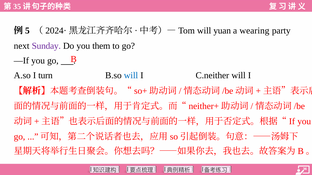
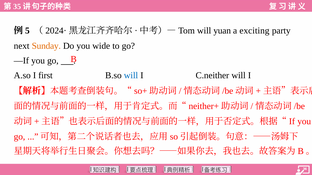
wearing: wearing -> exciting (254, 31)
Sunday colour: purple -> orange (46, 46)
them: them -> wide (101, 46)
turn: turn -> first (45, 76)
